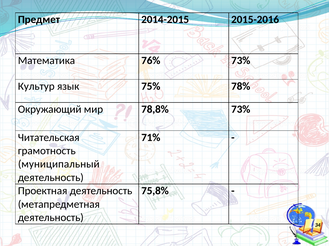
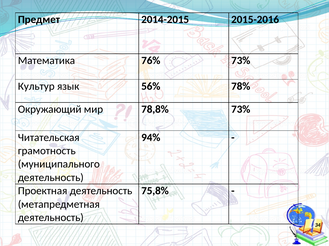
75%: 75% -> 56% (151, 86)
71%: 71% -> 94% (151, 138)
муниципальный: муниципальный -> муниципального (59, 165)
